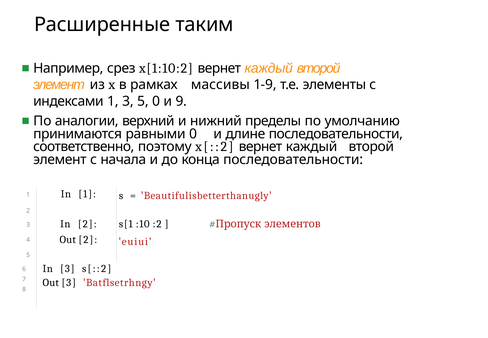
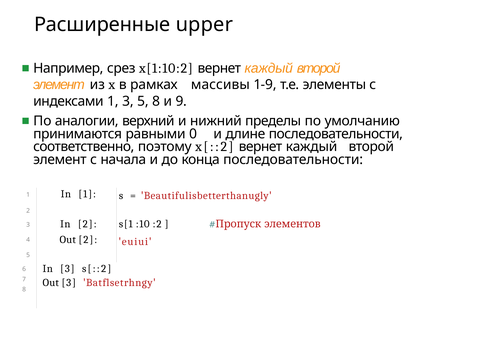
таким: таким -> upper (204, 25)
5 0: 0 -> 8 (156, 101)
